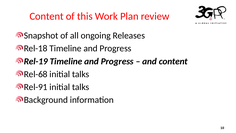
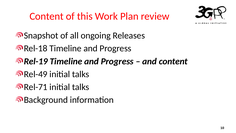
Rel-68: Rel-68 -> Rel-49 (36, 74)
Rel-91: Rel-91 -> Rel-71 (36, 87)
